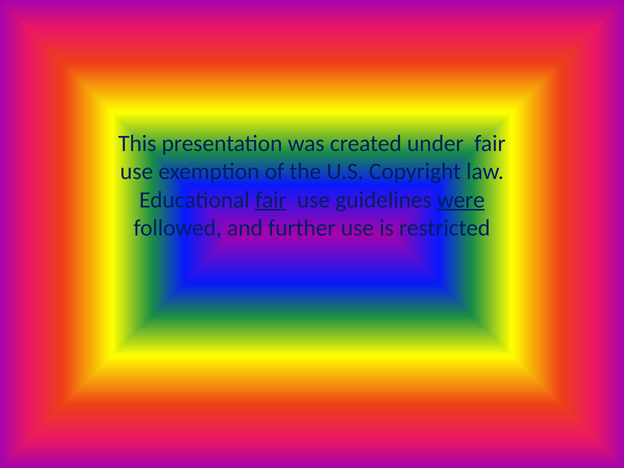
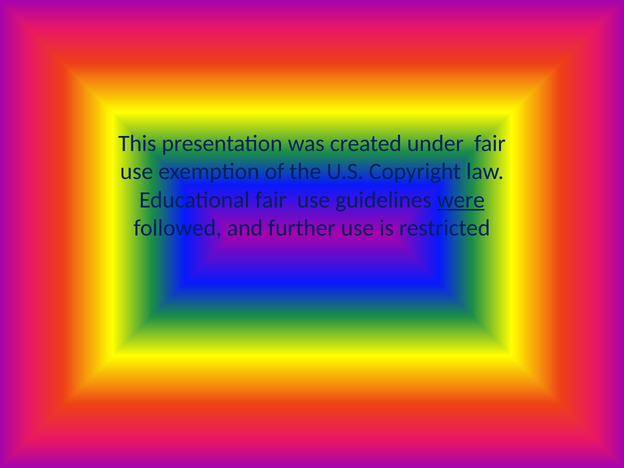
fair underline: present -> none (271, 200)
